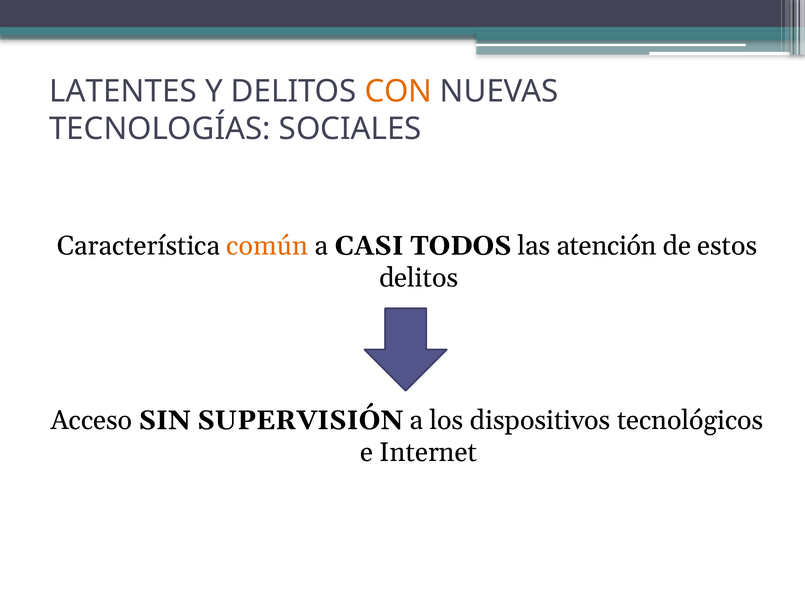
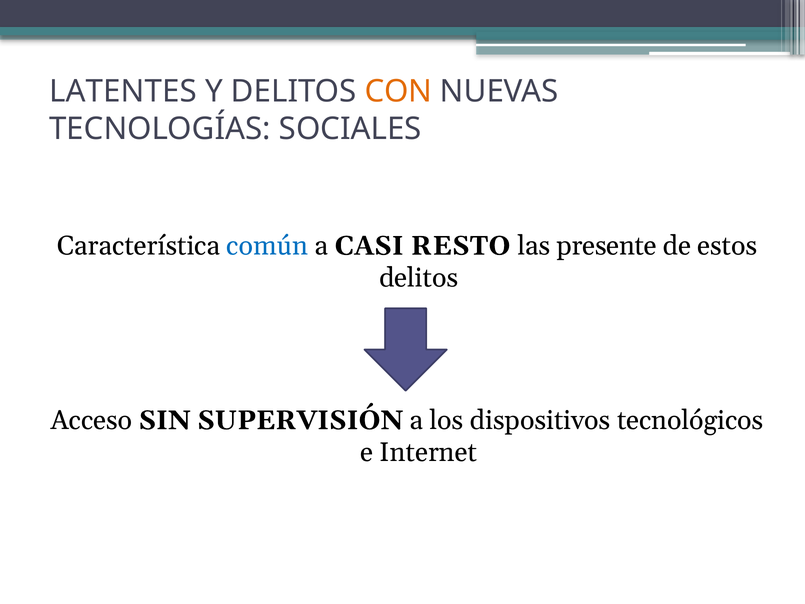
común colour: orange -> blue (267, 246)
TODOS: TODOS -> RESTO (461, 246)
atención: atención -> presente (607, 246)
